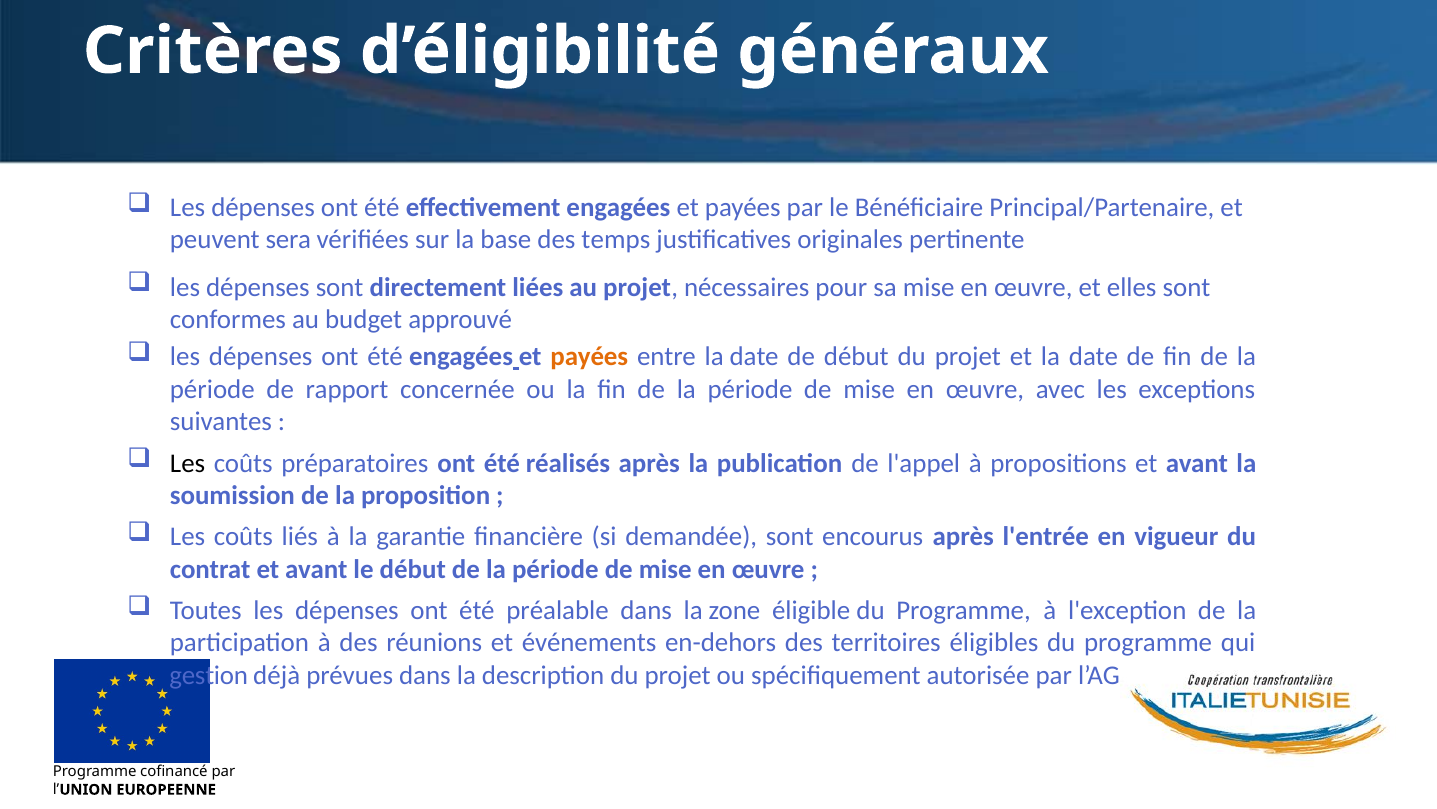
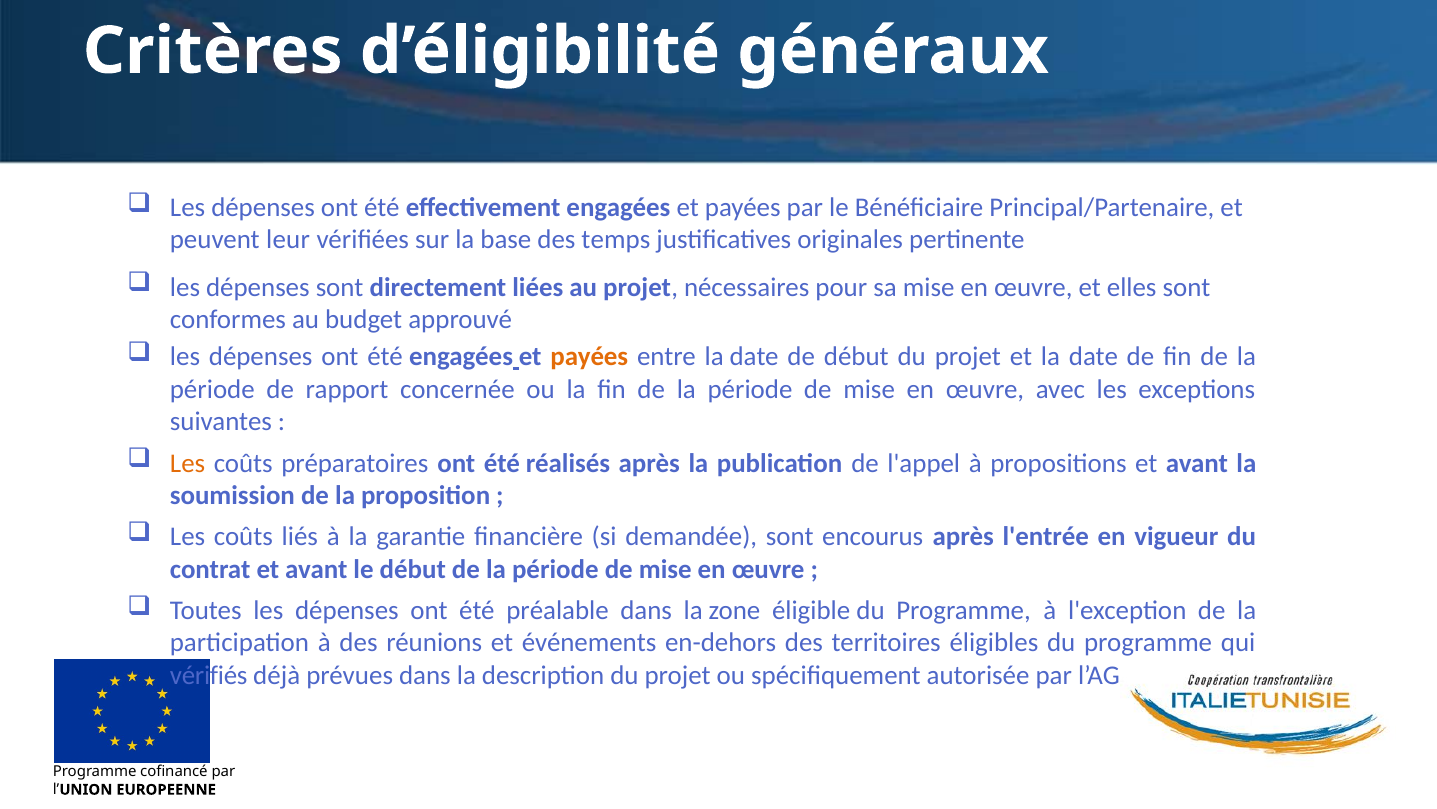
sera: sera -> leur (288, 240)
Les colour: black -> orange (188, 463)
gestion: gestion -> vérifiés (209, 675)
